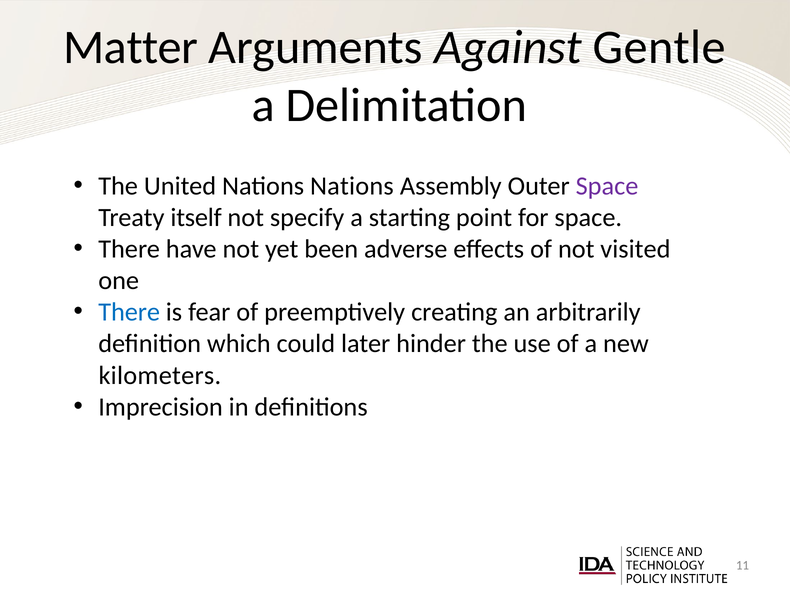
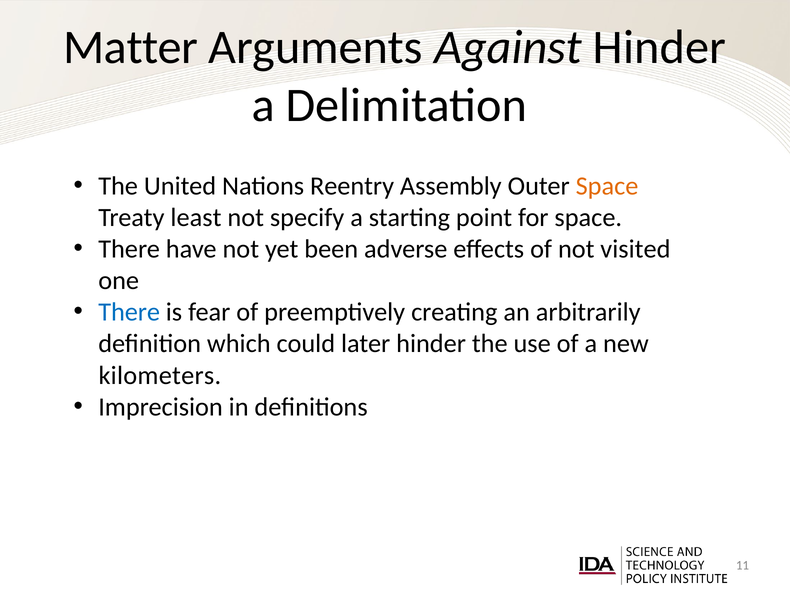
Against Gentle: Gentle -> Hinder (660, 48)
Nations Nations: Nations -> Reentry (352, 186)
Space colour: purple -> orange (607, 186)
itself: itself -> least (196, 218)
